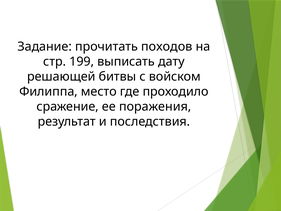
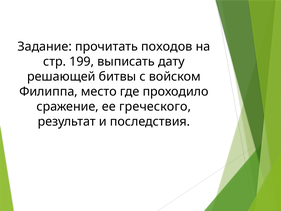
поражения: поражения -> греческого (155, 106)
